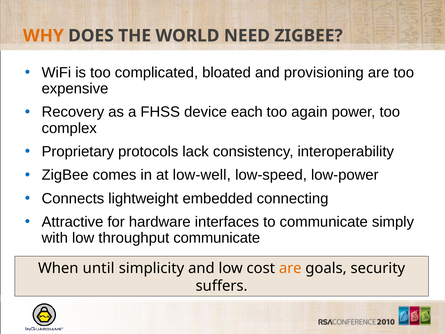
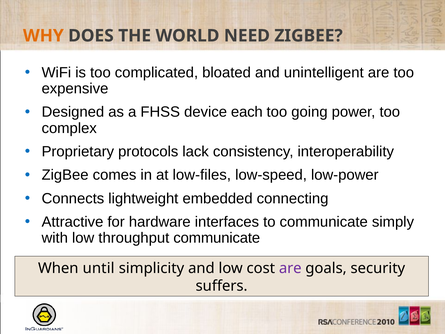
provisioning: provisioning -> unintelligent (324, 73)
Recovery: Recovery -> Designed (73, 112)
again: again -> going (309, 112)
low-well: low-well -> low-files (202, 175)
are colour: orange -> purple (290, 268)
